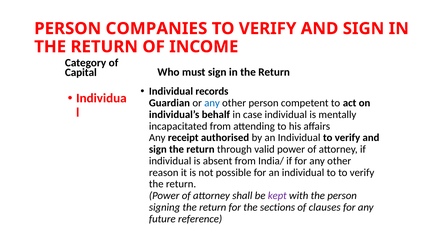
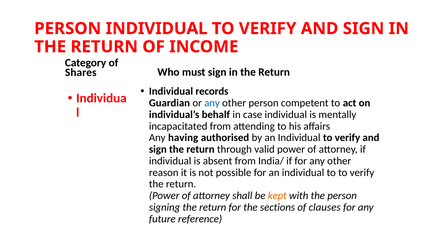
PERSON COMPANIES: COMPANIES -> INDIVIDUAL (157, 29)
Capital: Capital -> Shares (81, 73)
receipt: receipt -> having (183, 138)
kept colour: purple -> orange (277, 196)
